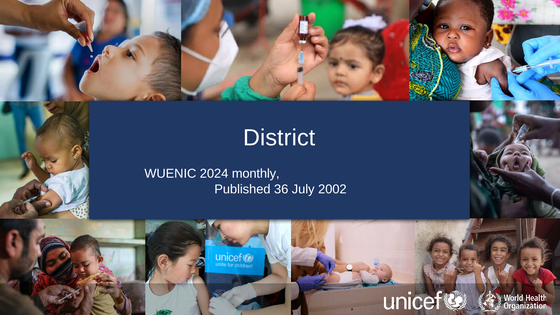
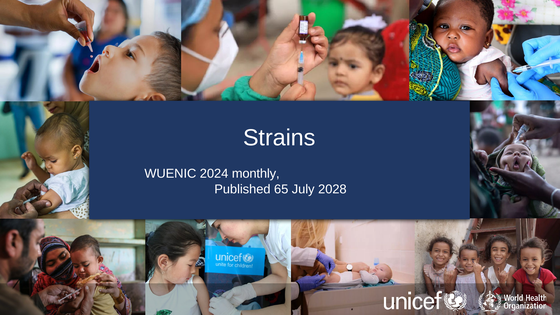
District: District -> Strains (279, 138)
36: 36 -> 65 (281, 189)
2002: 2002 -> 2028 (332, 189)
